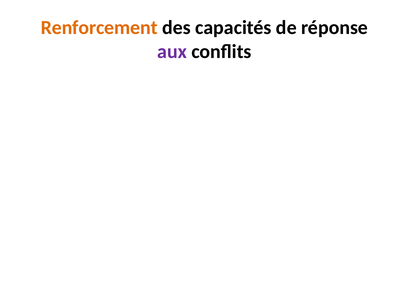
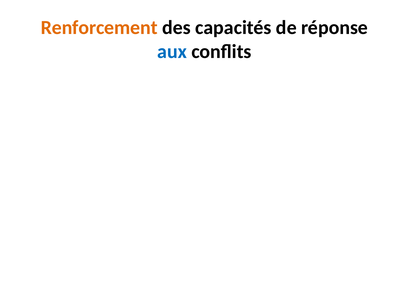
aux colour: purple -> blue (172, 52)
